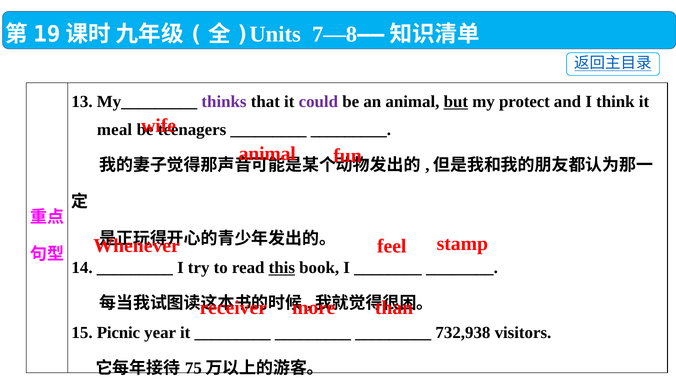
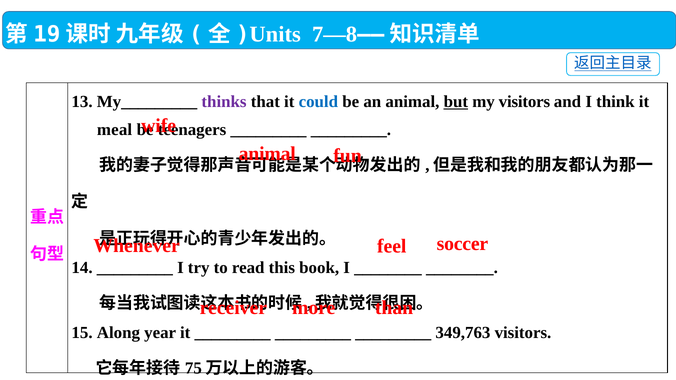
could colour: purple -> blue (318, 102)
my protect: protect -> visitors (524, 102)
stamp: stamp -> soccer (462, 244)
this underline: present -> none (282, 268)
Picnic: Picnic -> Along (118, 333)
732,938: 732,938 -> 349,763 (463, 333)
